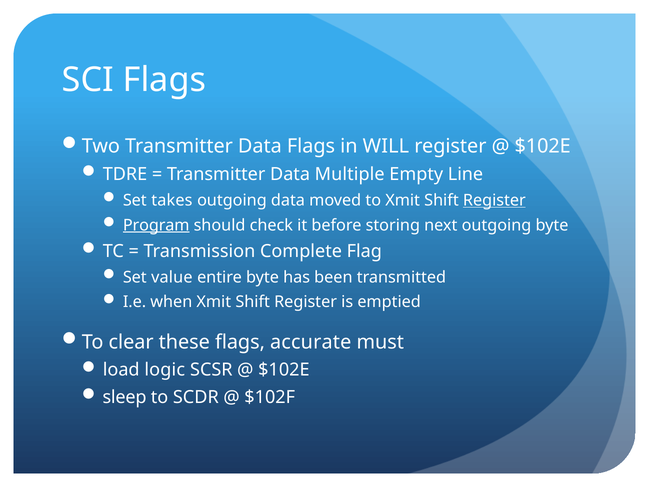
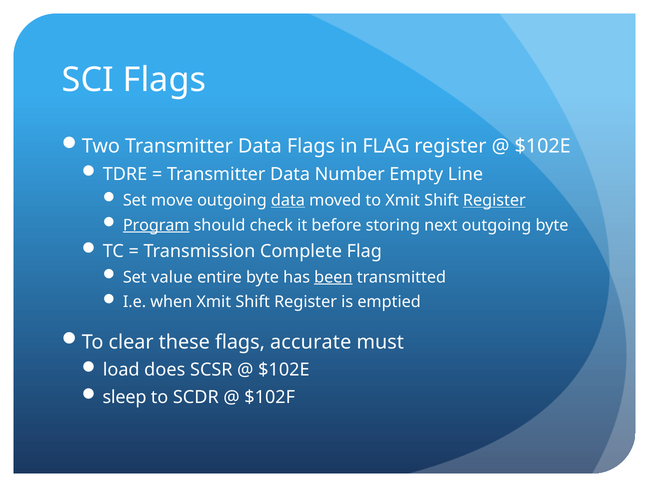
in WILL: WILL -> FLAG (386, 146)
Multiple: Multiple -> Number (350, 174)
takes: takes -> move (172, 200)
data underline: none -> present (288, 200)
been underline: none -> present (333, 277)
logic: logic -> does (165, 370)
